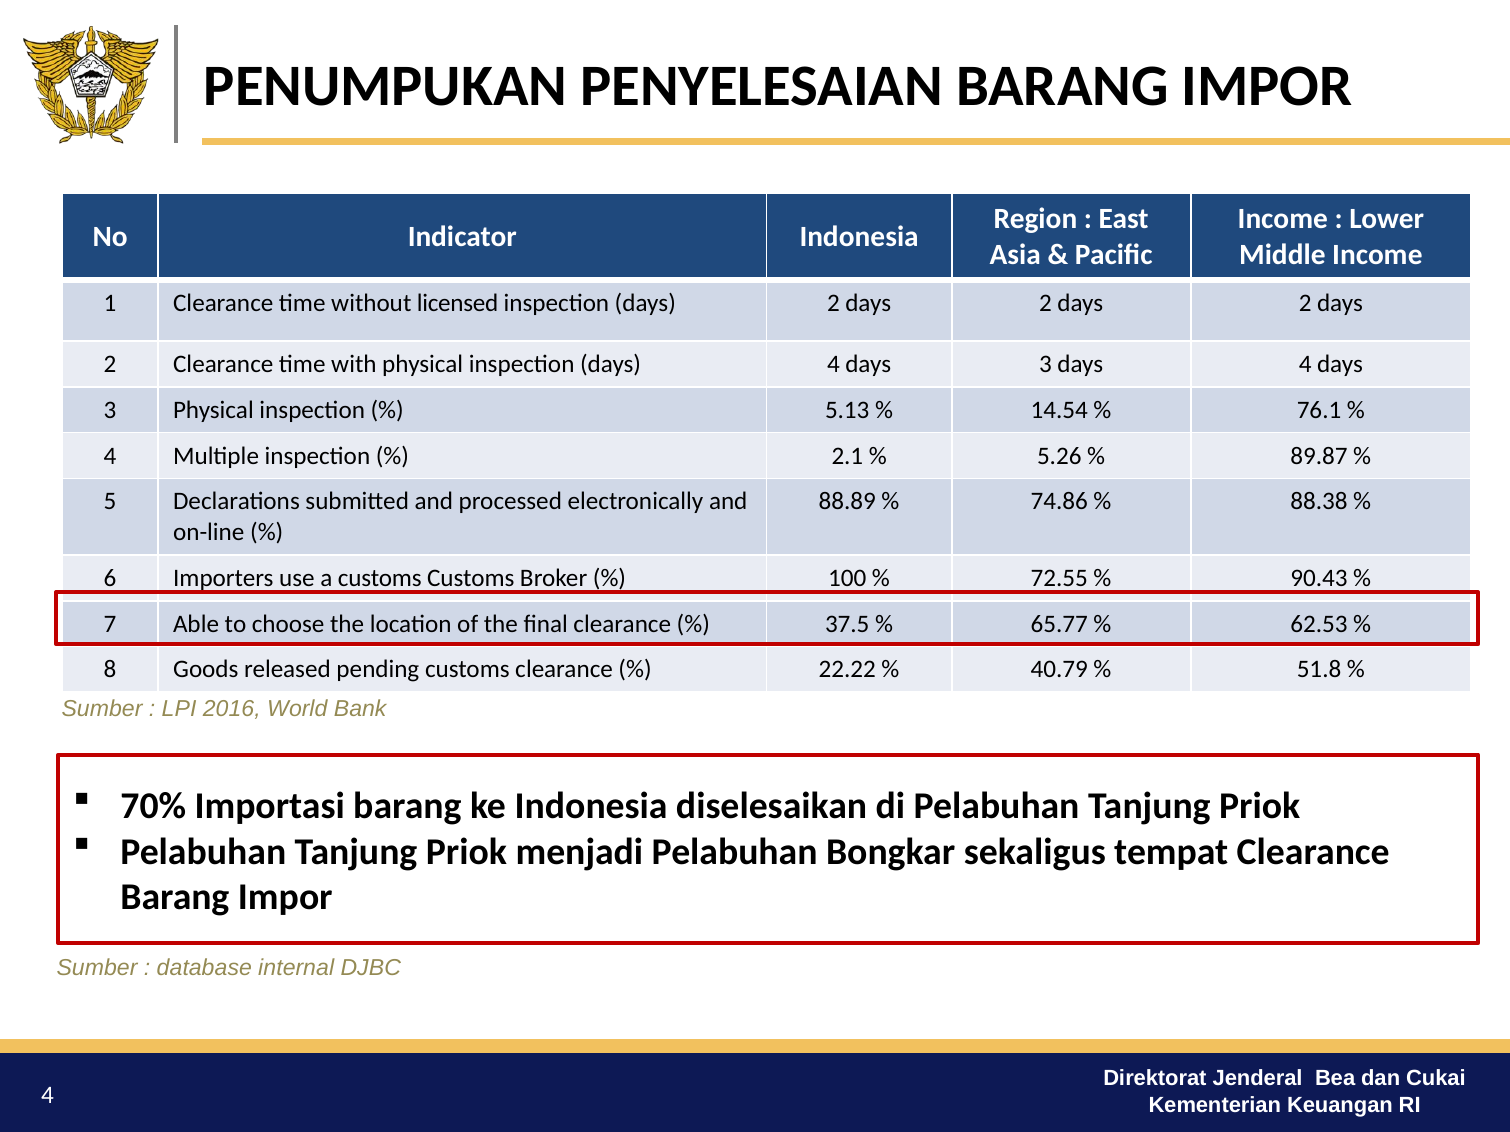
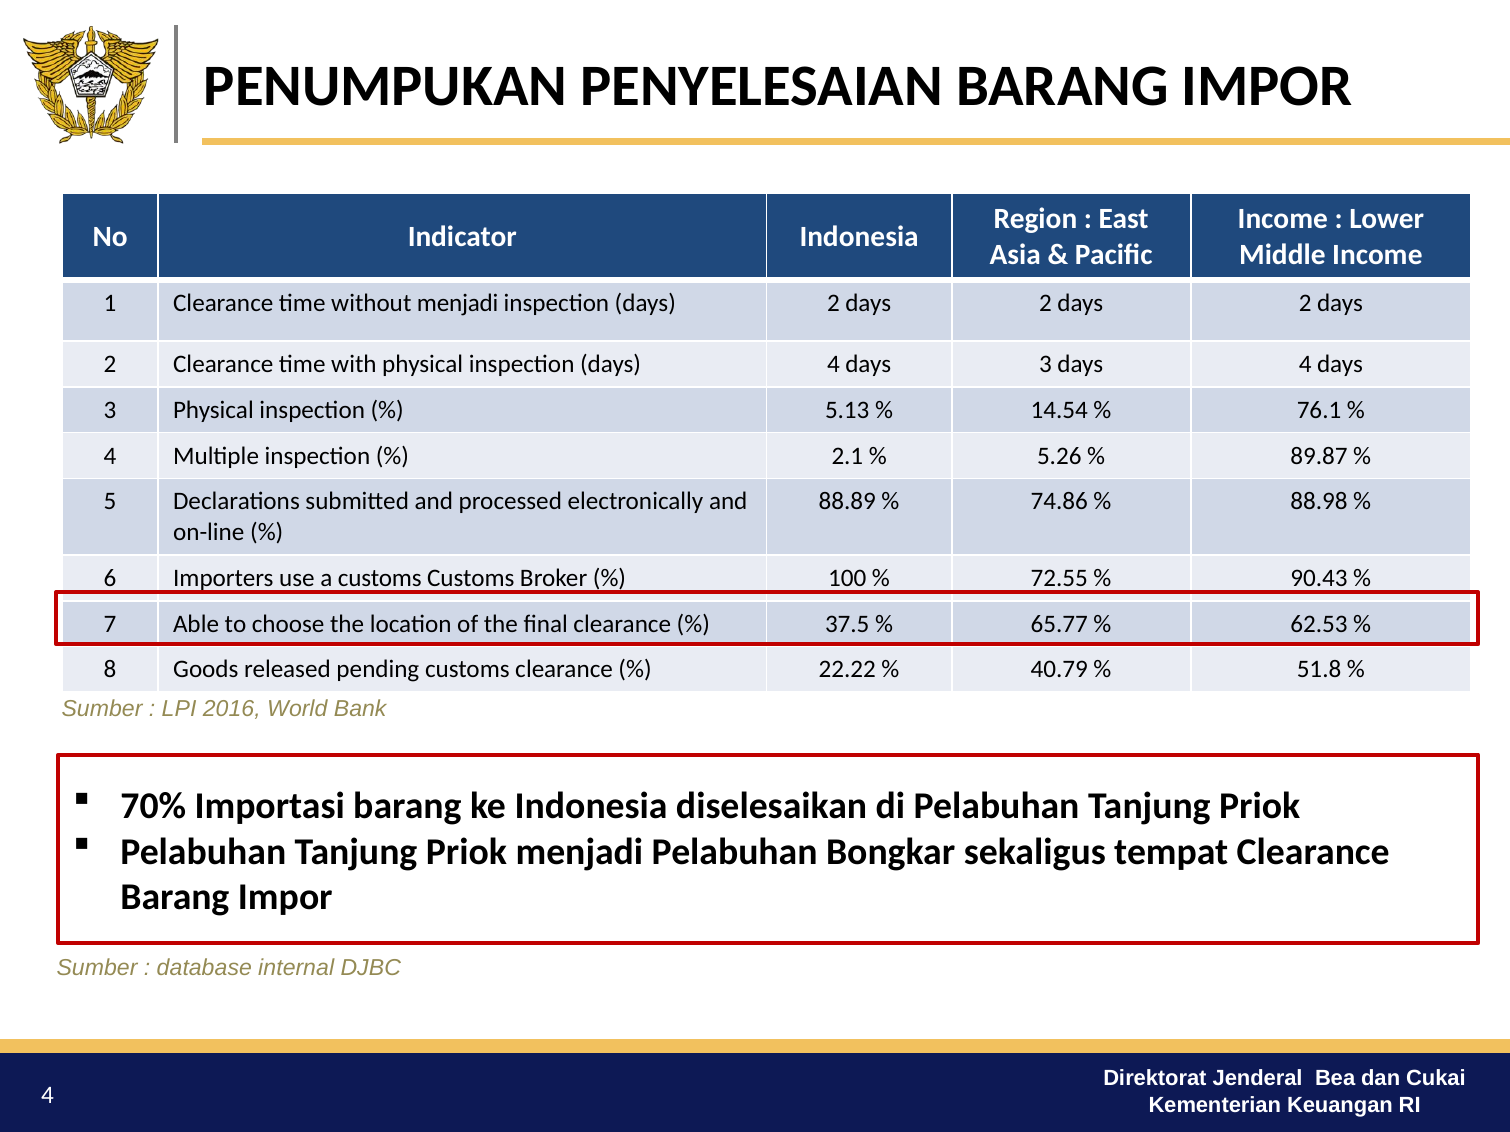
without licensed: licensed -> menjadi (458, 303)
88.38: 88.38 -> 88.98 (1319, 502)
